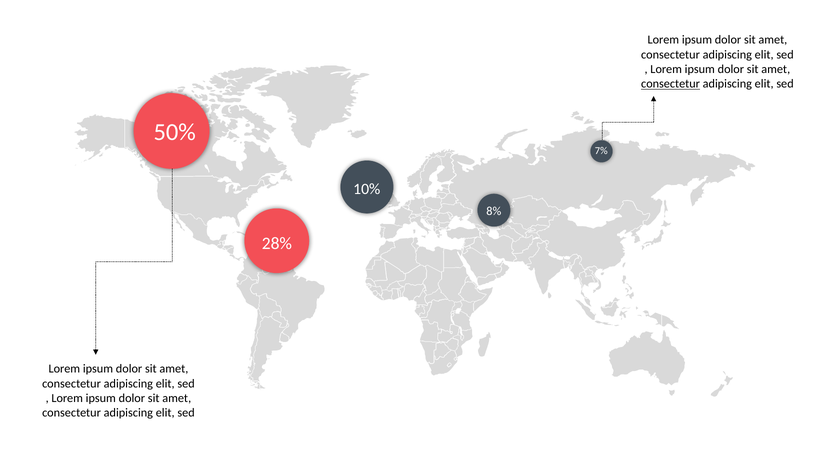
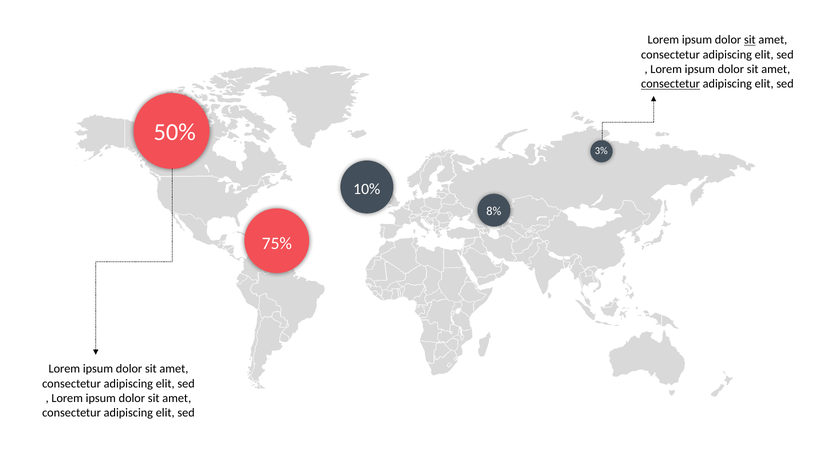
sit underline: none -> present (750, 40)
7%: 7% -> 3% (601, 151)
28%: 28% -> 75% (277, 244)
